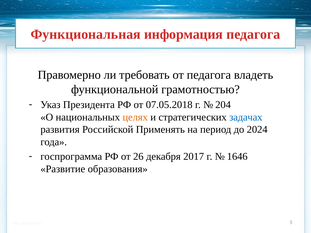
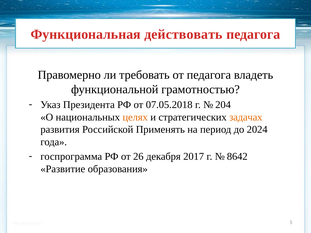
информация: информация -> действовать (183, 34)
задачах colour: blue -> orange (246, 117)
1646: 1646 -> 8642 (237, 157)
